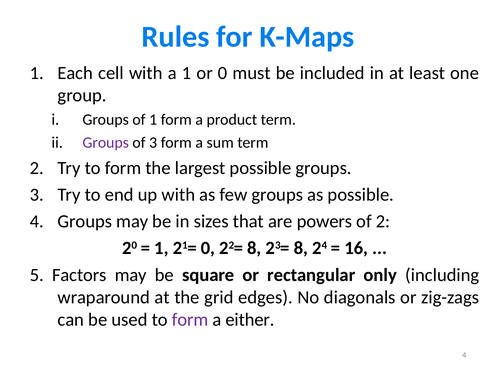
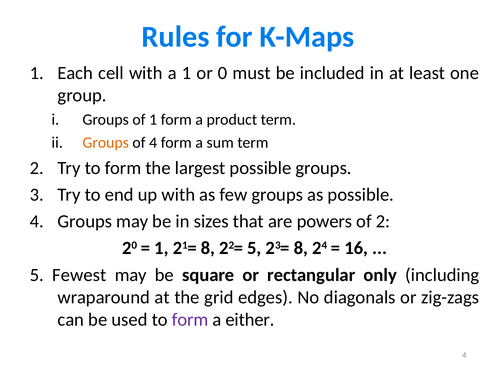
Groups colour: purple -> orange (106, 143)
of 3: 3 -> 4 (153, 143)
21= 0: 0 -> 8 (208, 248)
22= 8: 8 -> 5 (254, 248)
Factors: Factors -> Fewest (79, 275)
